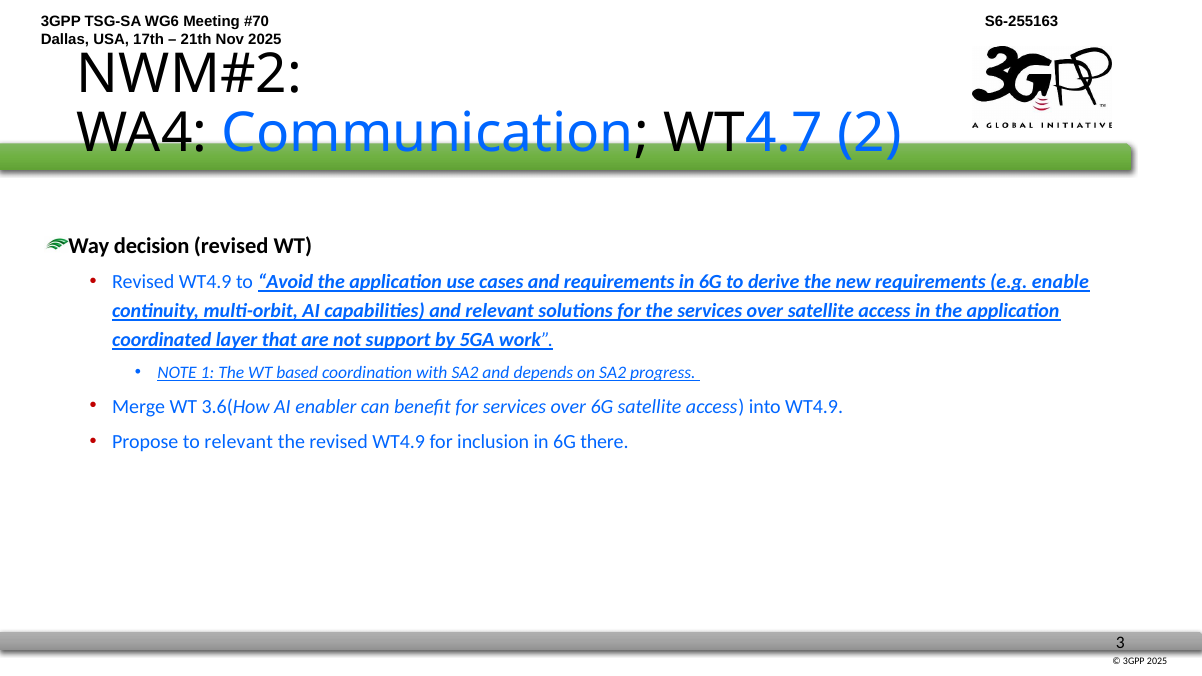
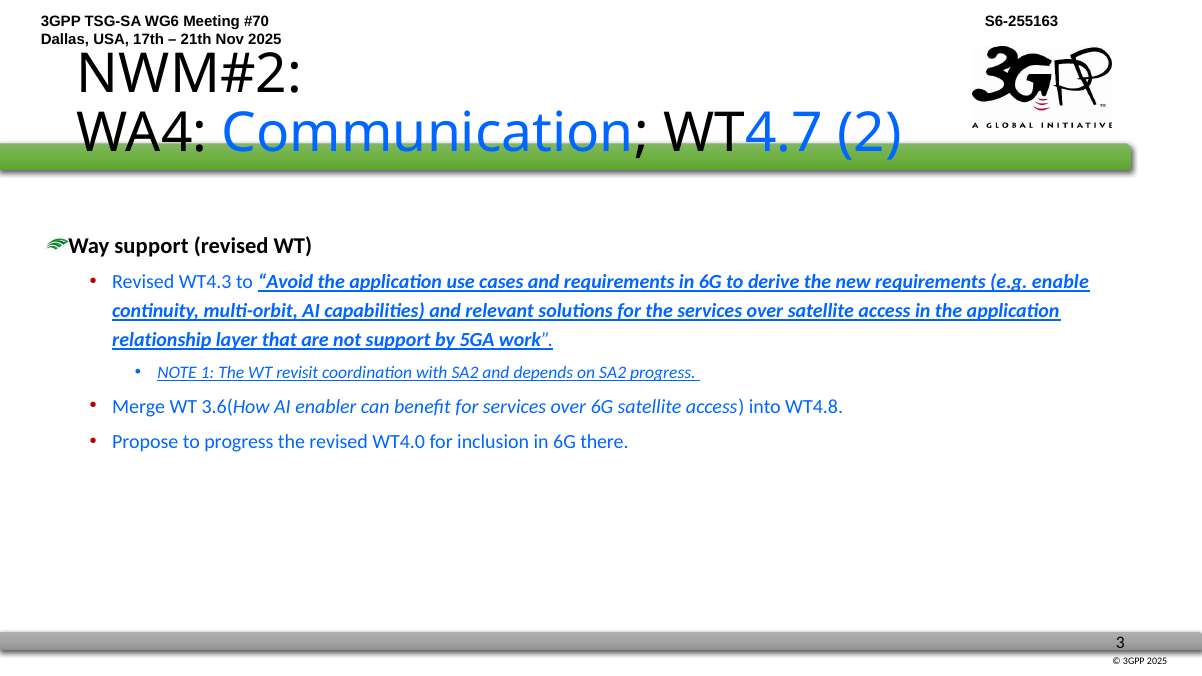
Way decision: decision -> support (151, 246)
WT4.9: WT4.9 -> WT4.3 (205, 282)
coordinated: coordinated -> relationship (162, 340)
based: based -> revisit (297, 373)
into WT4.9: WT4.9 -> WT4.8 (814, 407)
to relevant: relevant -> progress (239, 442)
the revised WT4.9: WT4.9 -> WT4.0 (399, 442)
